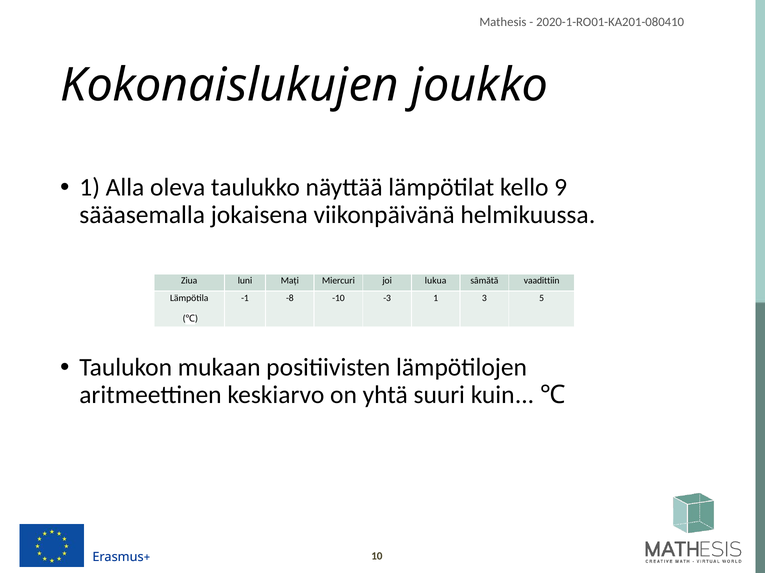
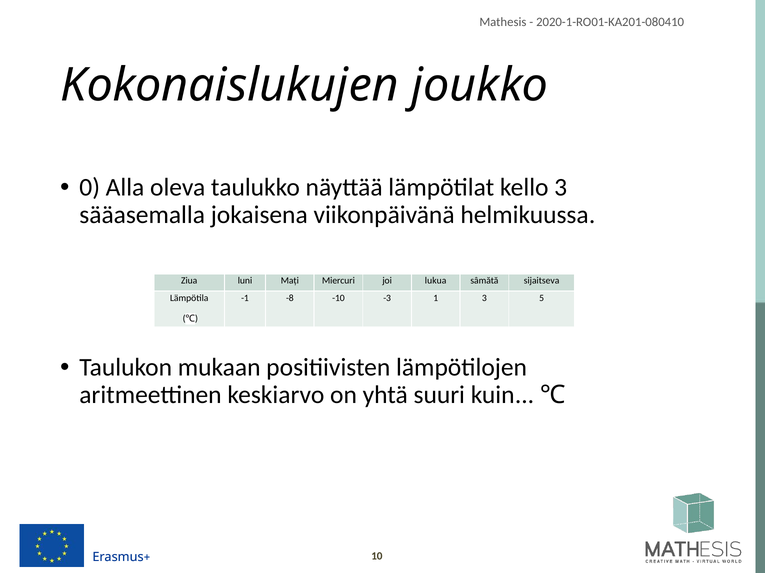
1: 1 -> 0 (90, 188)
kello 9: 9 -> 3 (561, 188)
vaadittiin: vaadittiin -> sijaitseva (542, 281)
